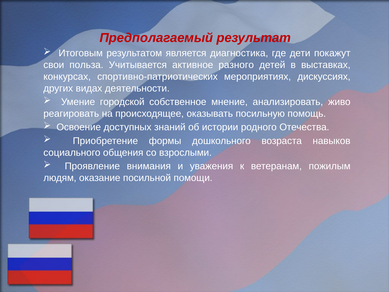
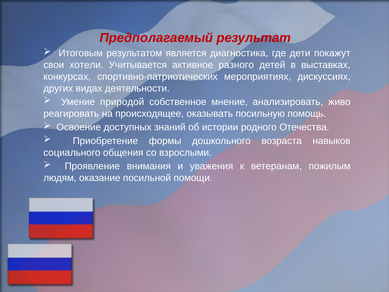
польза: польза -> хотели (86, 65)
городской: городской -> природой (122, 102)
